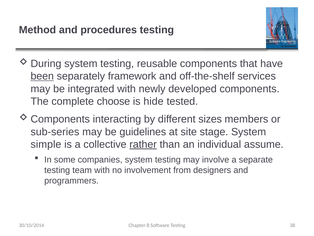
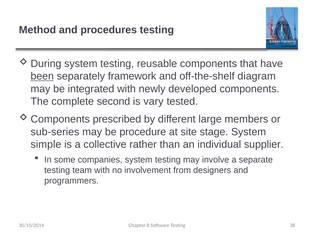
services: services -> diagram (257, 76)
choose: choose -> second (113, 101)
hide: hide -> vary (153, 101)
interacting: interacting -> prescribed (117, 119)
sizes: sizes -> large (210, 119)
guidelines: guidelines -> procedure (143, 132)
rather underline: present -> none (143, 144)
assume: assume -> supplier (264, 144)
